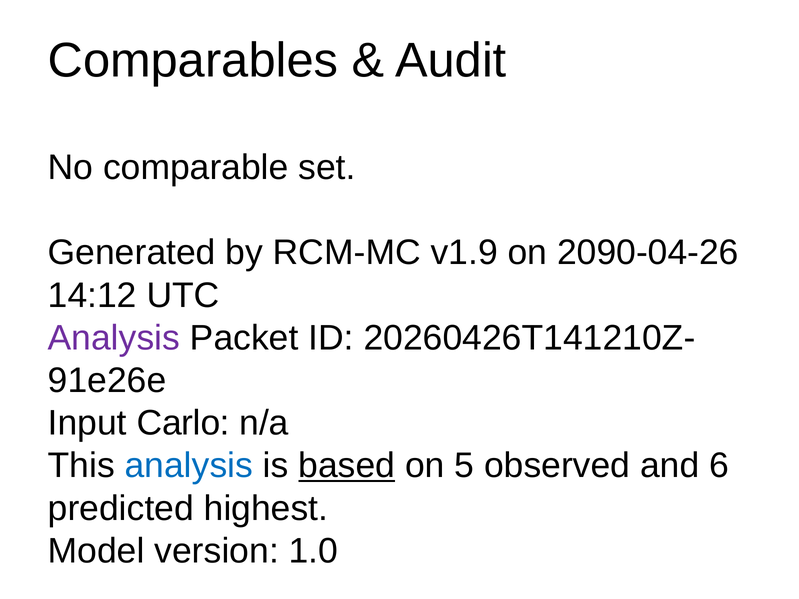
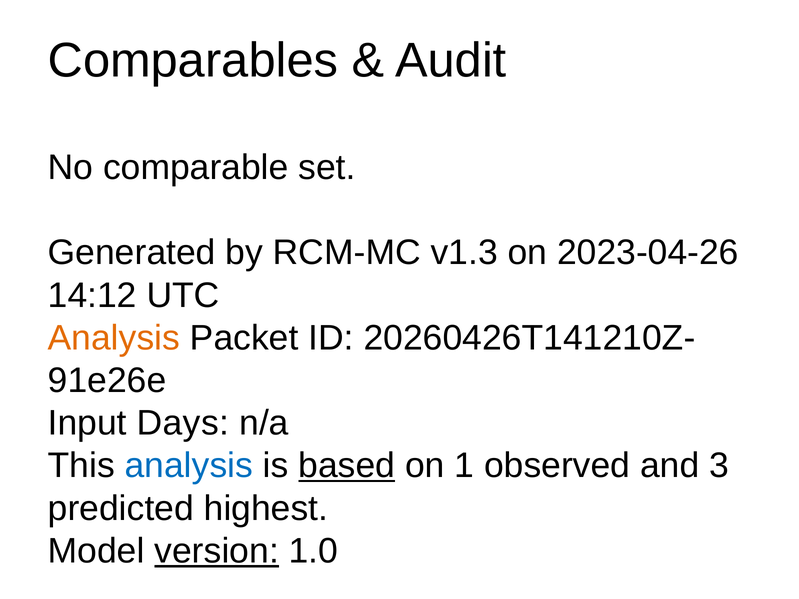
v1.9: v1.9 -> v1.3 (464, 253)
2090-04-26: 2090-04-26 -> 2023-04-26 (648, 253)
Analysis colour: purple -> orange (114, 338)
Carlo: Carlo -> Days (183, 423)
5: 5 -> 1 (464, 466)
6: 6 -> 3 (719, 466)
version underline: none -> present (217, 551)
